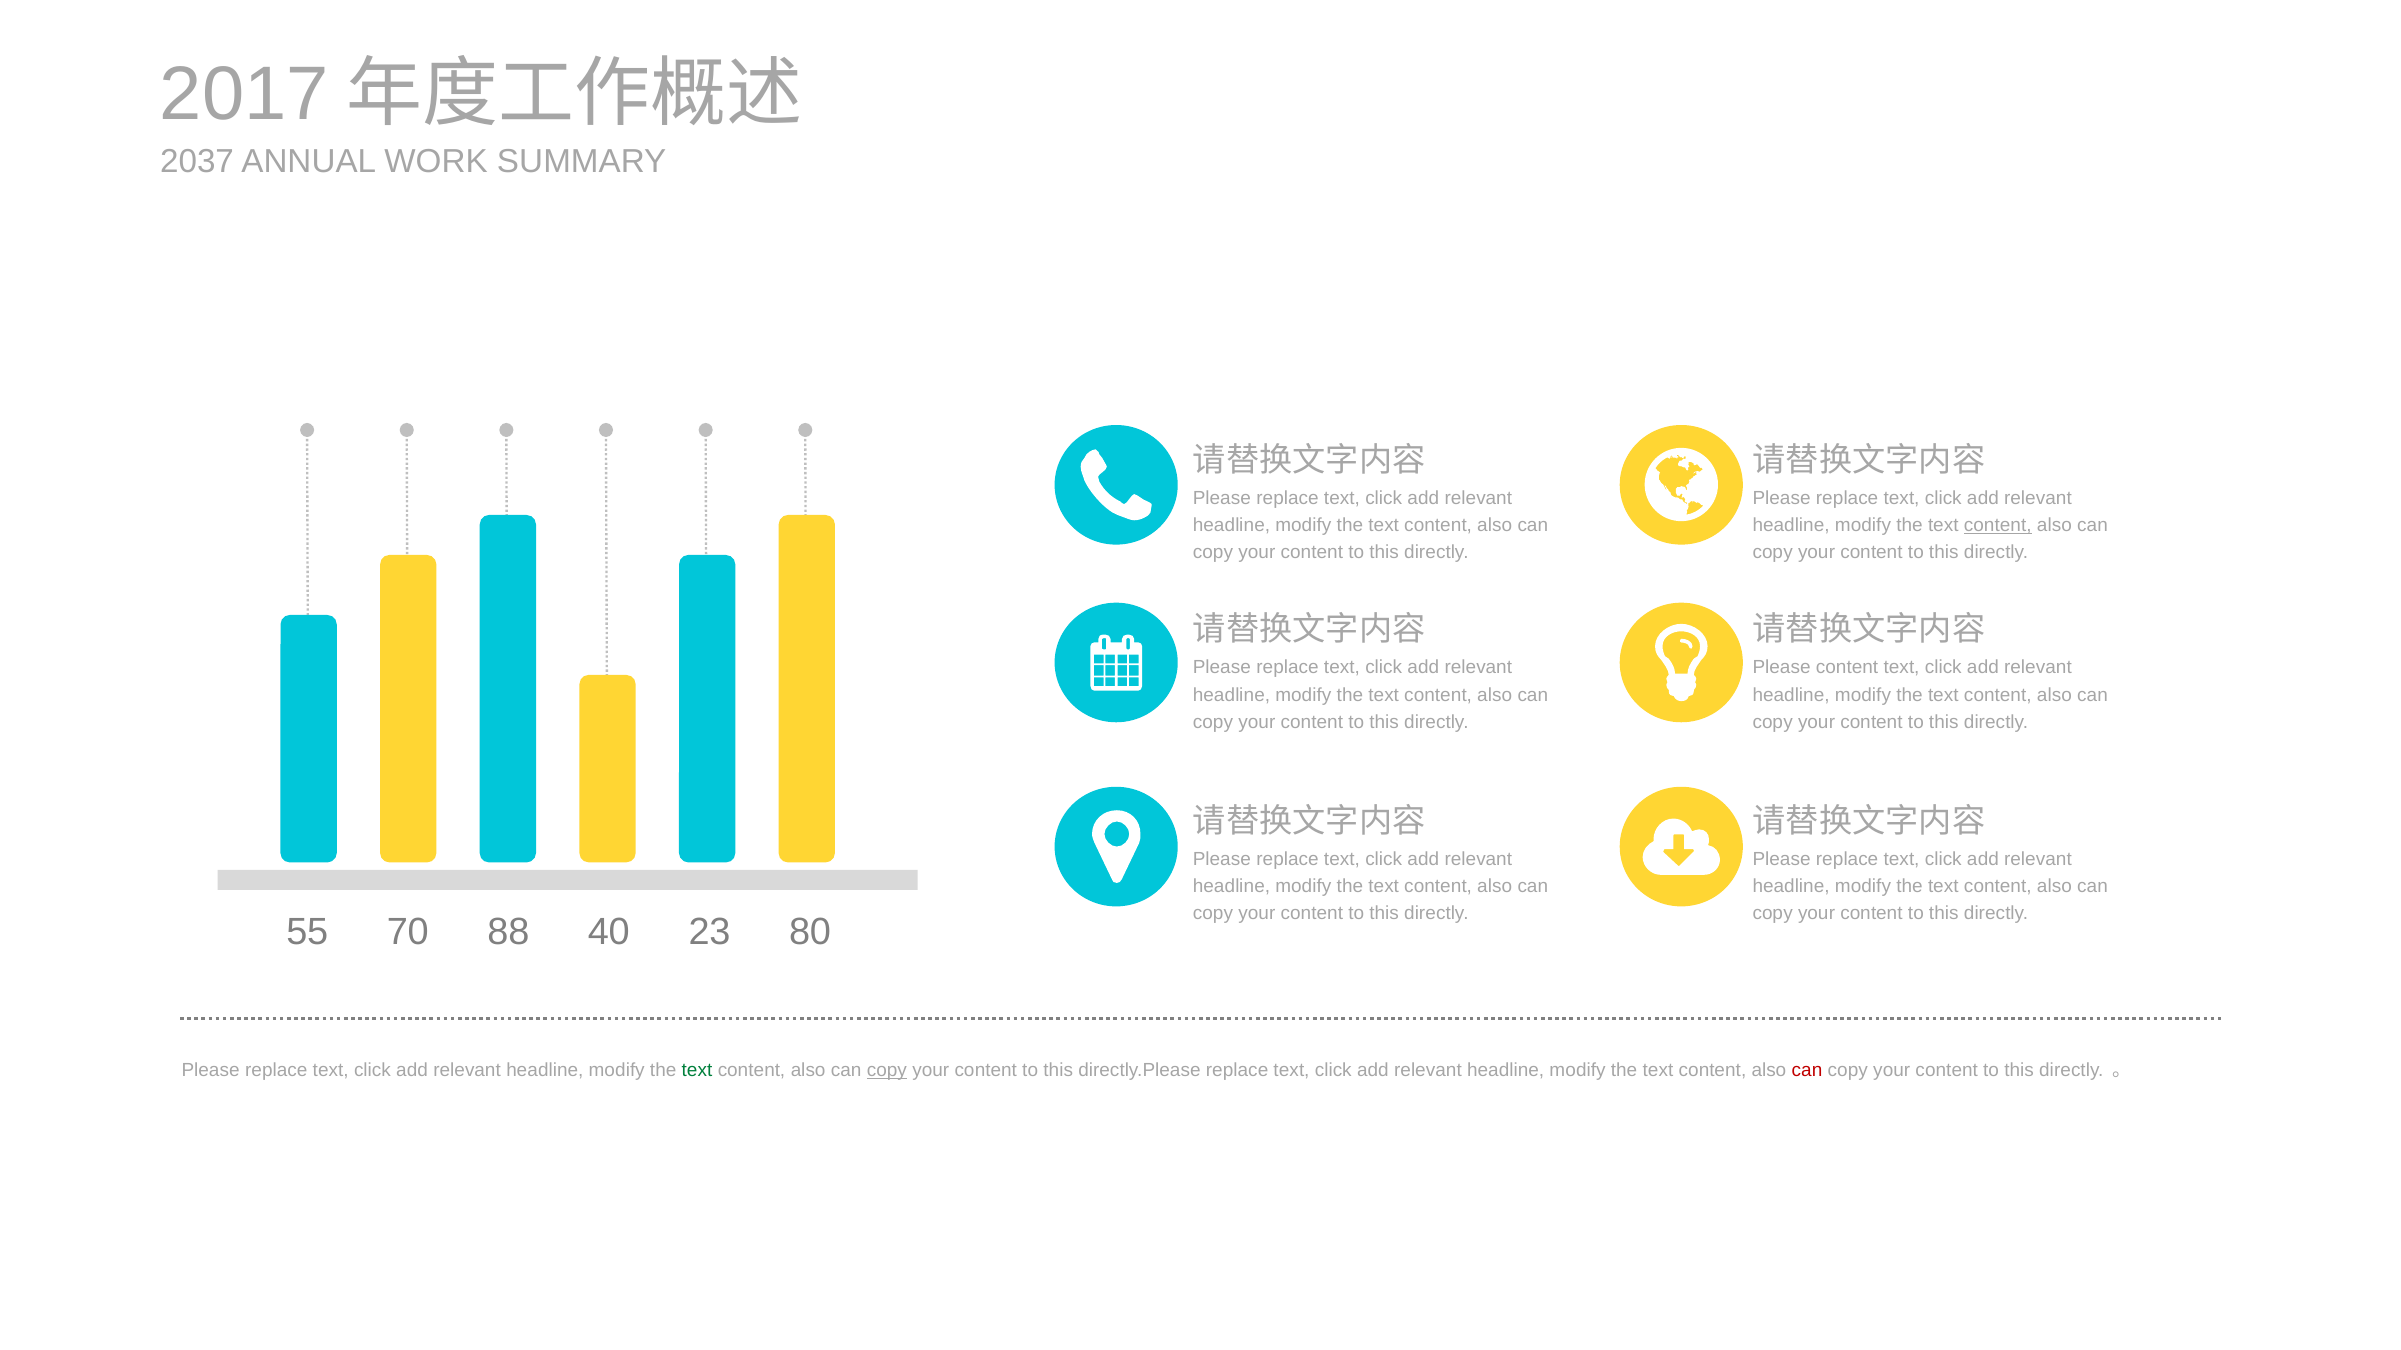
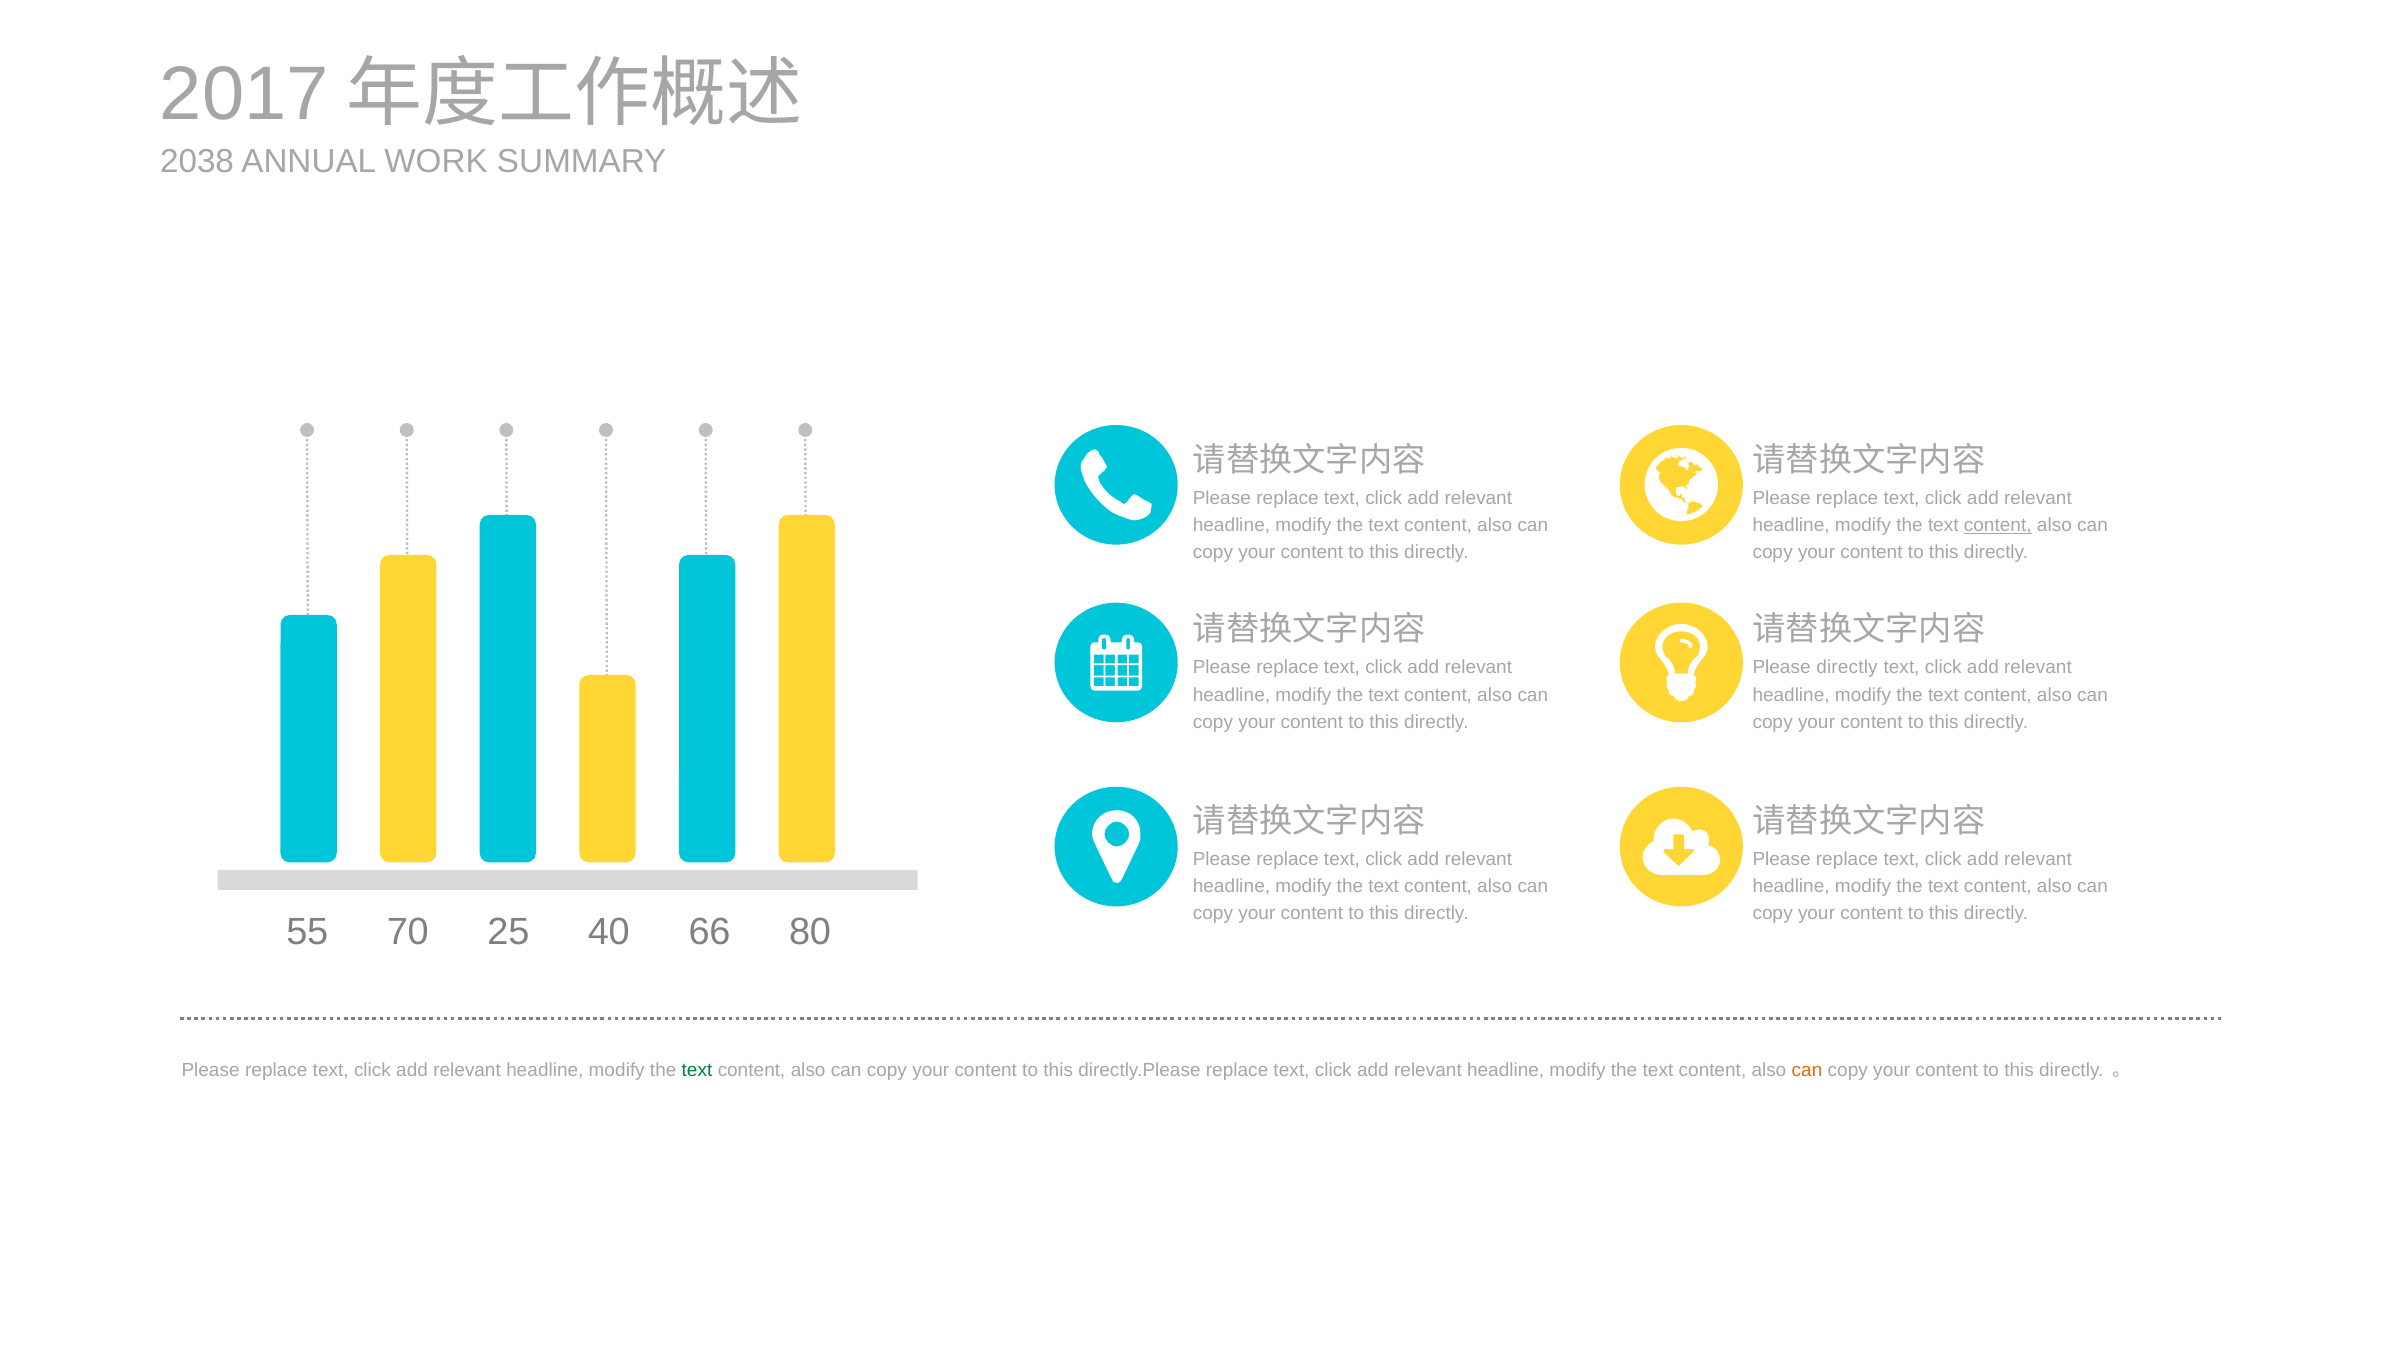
2037: 2037 -> 2038 (197, 161)
Please content: content -> directly (1847, 668)
88: 88 -> 25 (508, 933)
23: 23 -> 66 (710, 933)
copy underline: present -> none (887, 1071)
can colour: red -> orange (1807, 1071)
